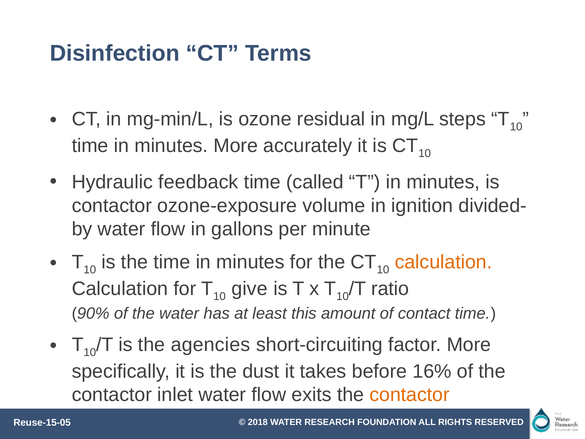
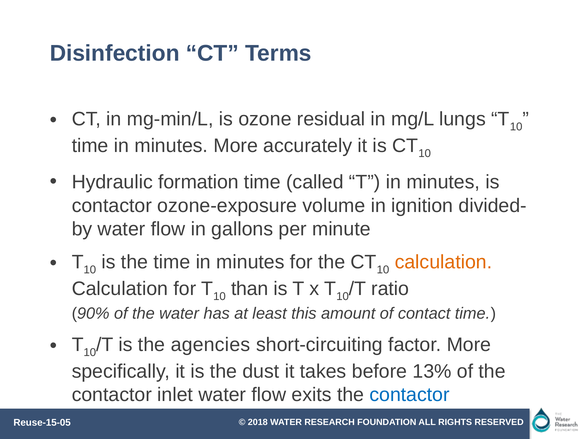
steps: steps -> lungs (462, 119)
feedback: feedback -> formation (198, 182)
give: give -> than (250, 289)
16%: 16% -> 13% (432, 371)
contactor colour: orange -> blue (410, 395)
